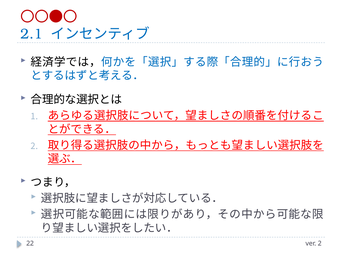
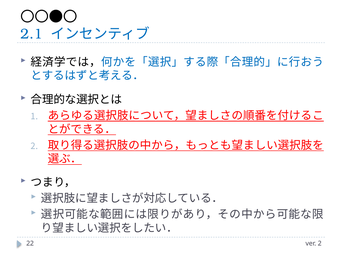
〇〇●〇 colour: red -> black (49, 17)
